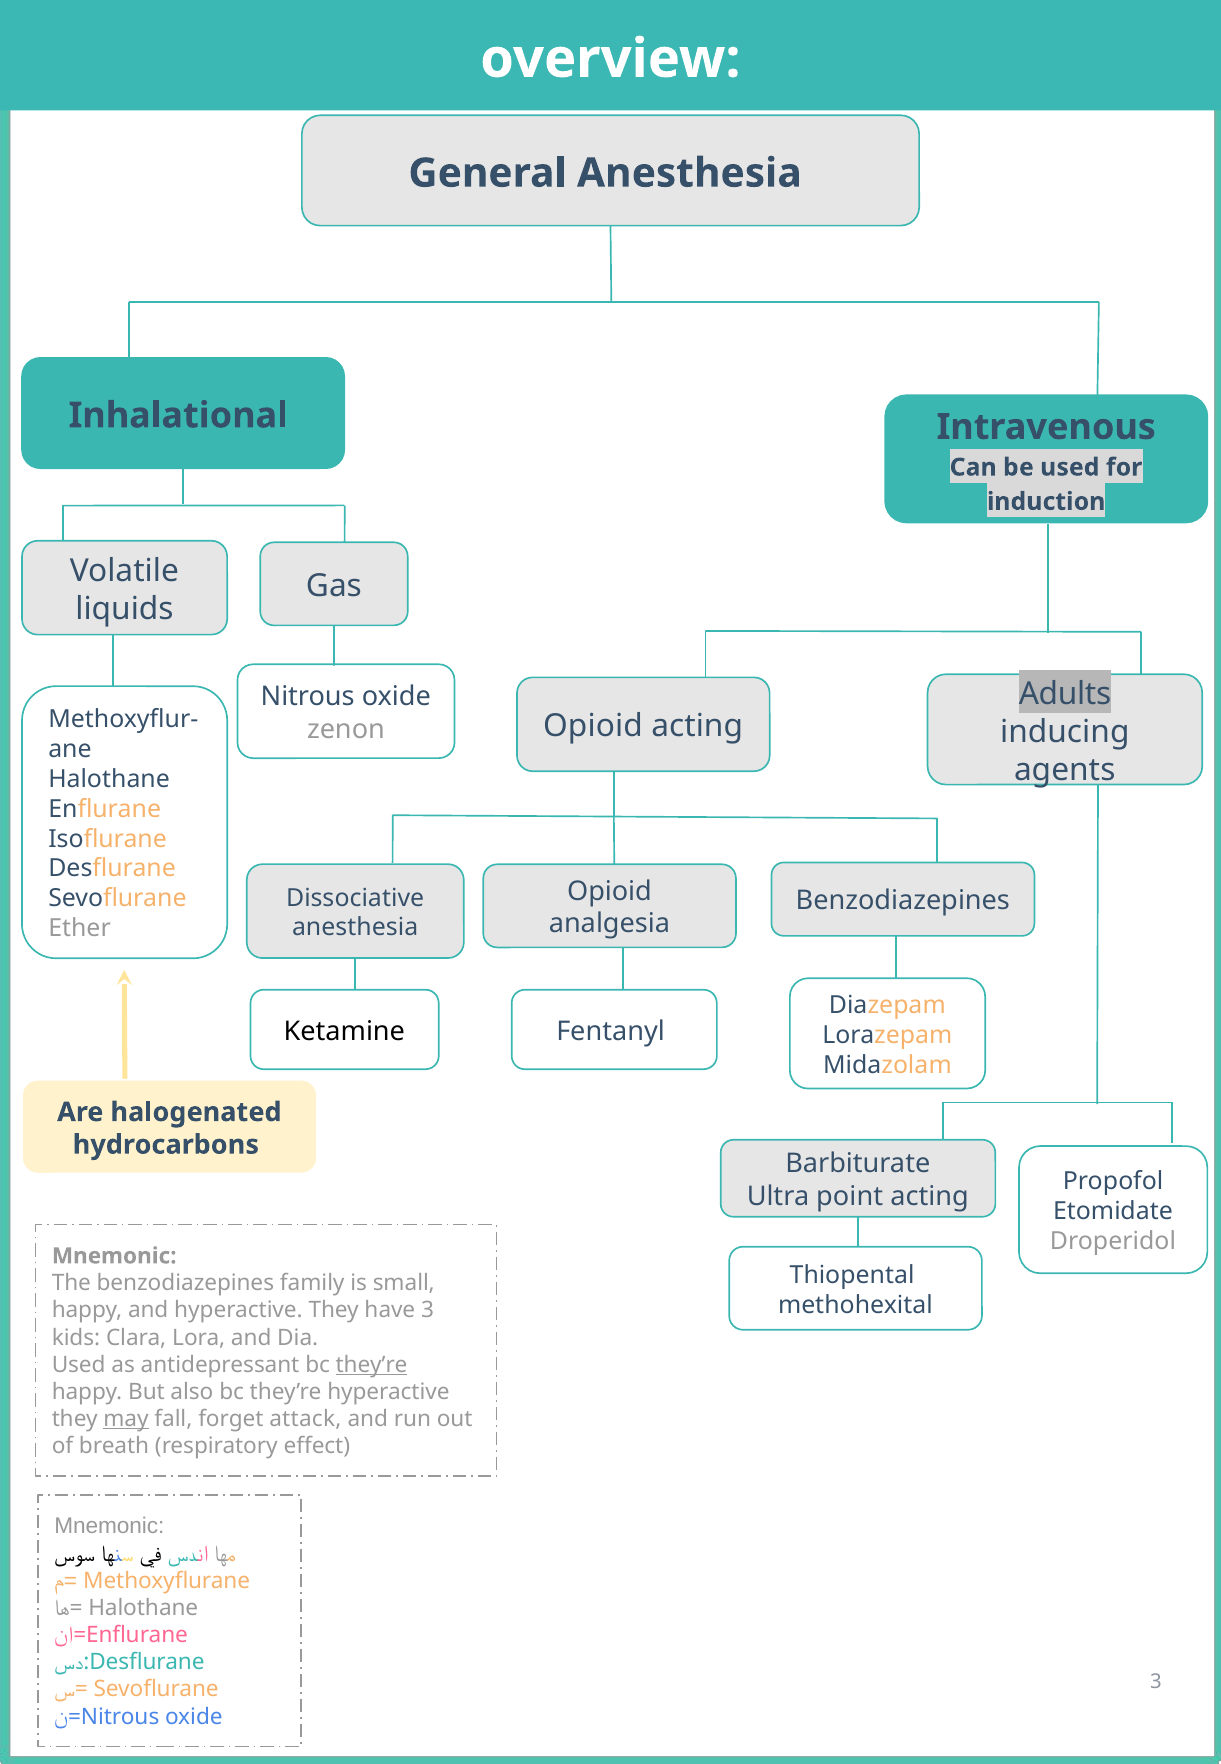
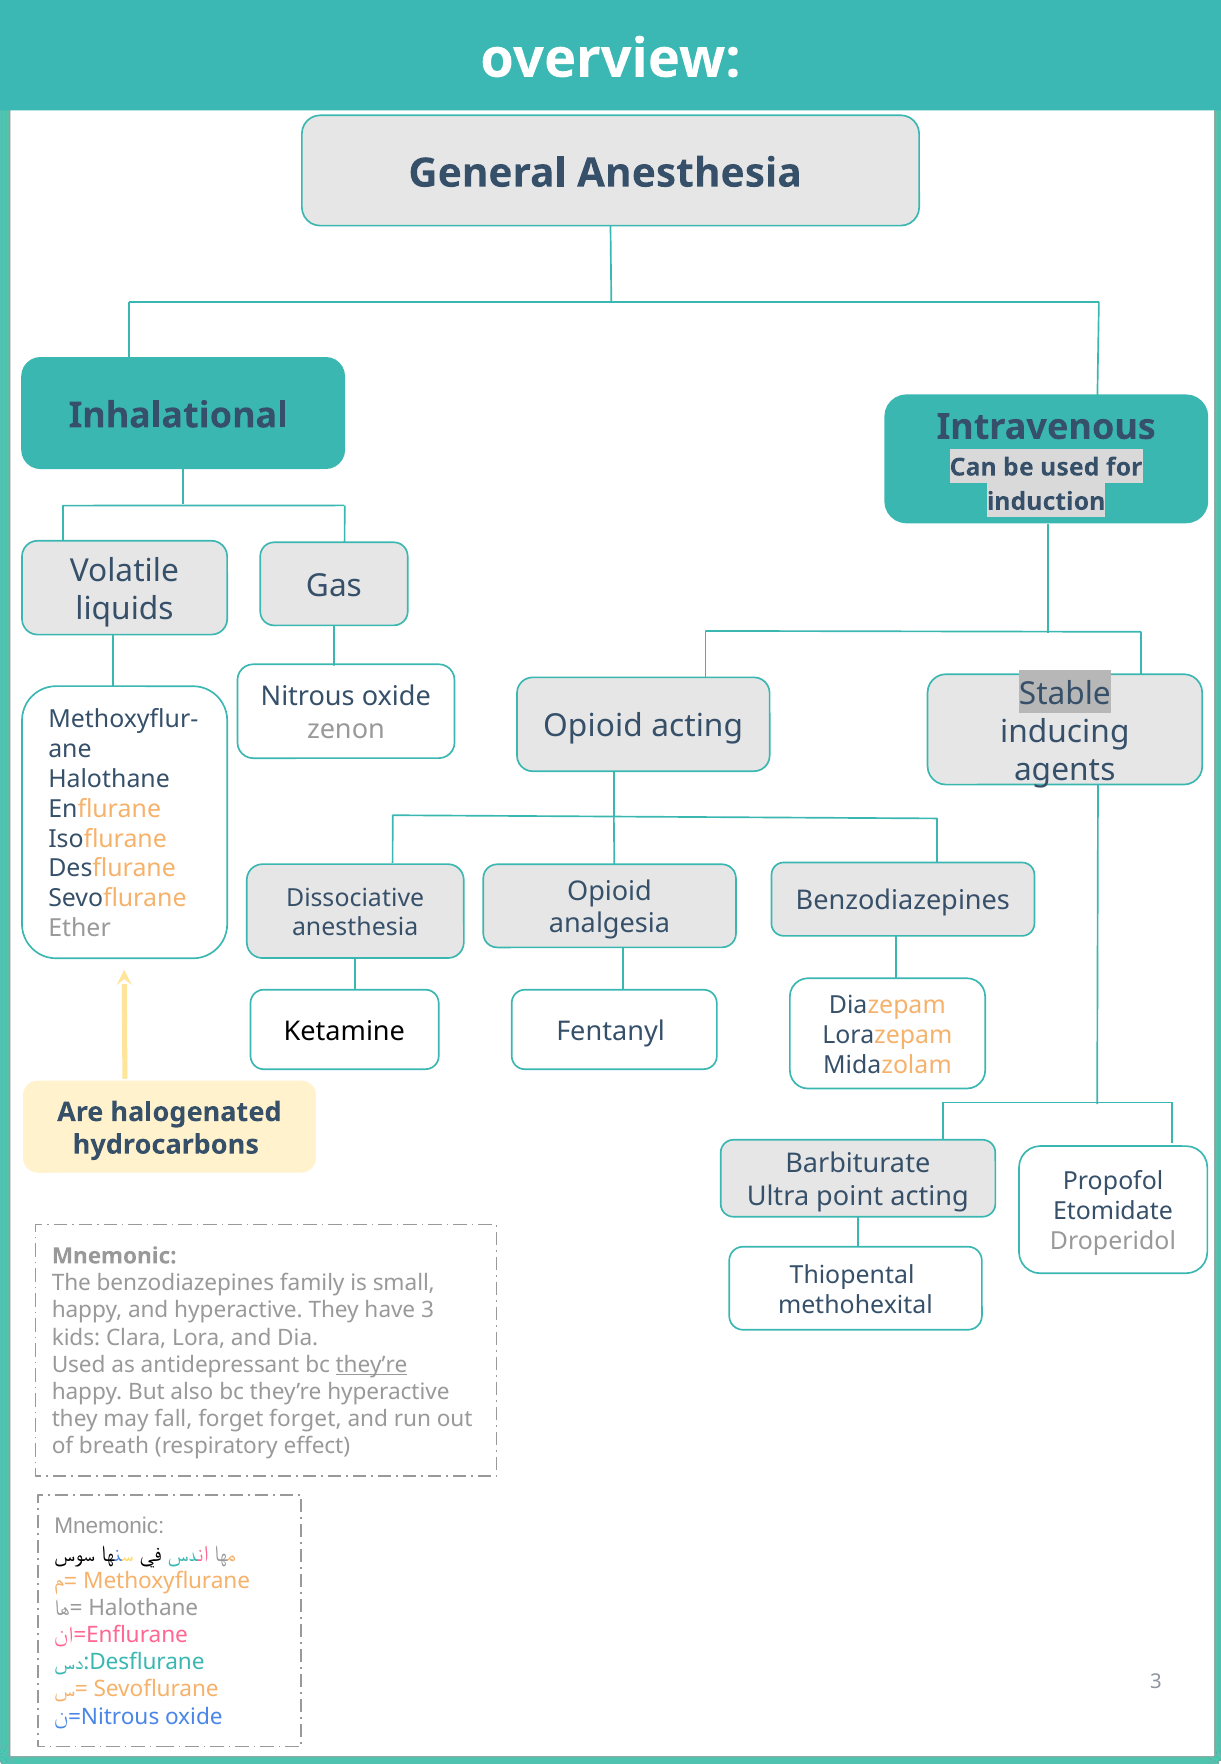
Adults: Adults -> Stable (1065, 693)
may underline: present -> none (126, 1419)
forget attack: attack -> forget (305, 1419)
